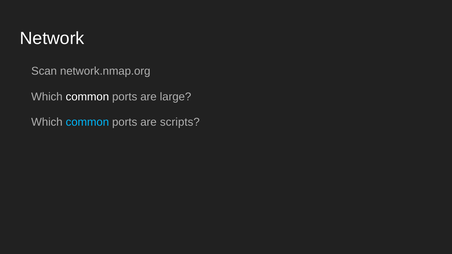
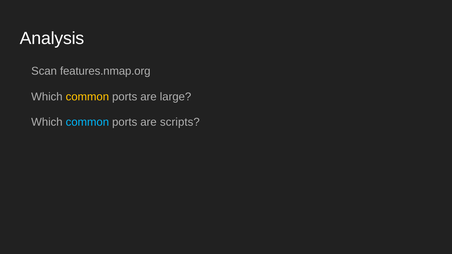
Network: Network -> Analysis (52, 38)
network.nmap.org: network.nmap.org -> features.nmap.org (105, 71)
common colour: white -> yellow (87, 97)
